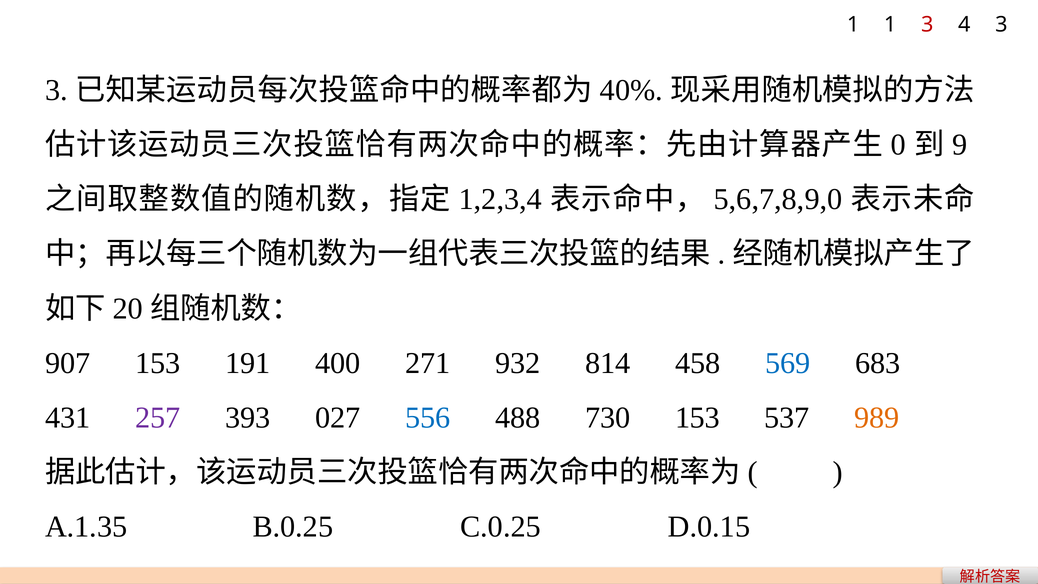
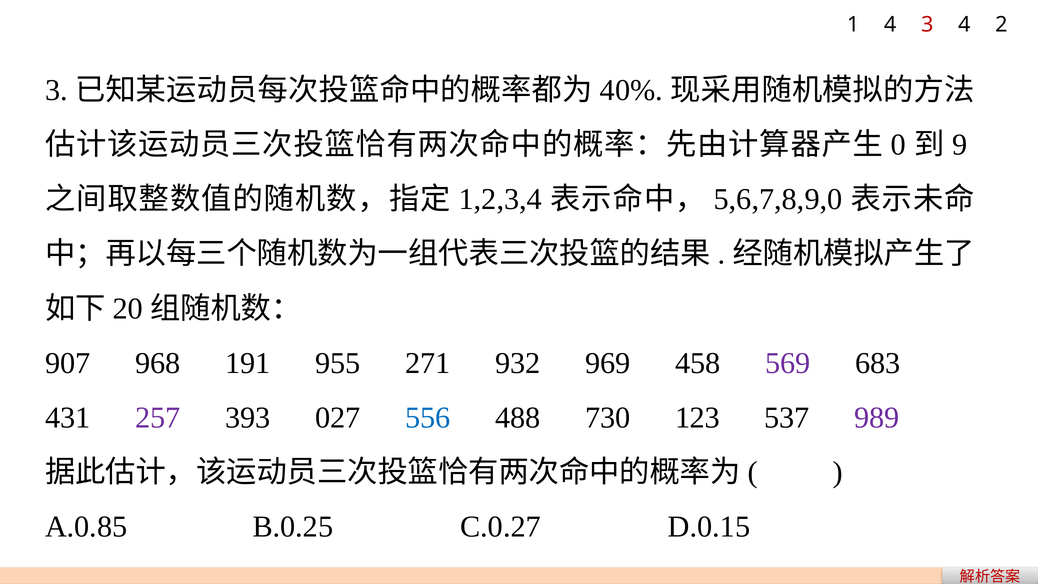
1 1: 1 -> 4 (890, 25)
4 3: 3 -> 2 (1001, 25)
907 153: 153 -> 968 (158, 363)
400: 400 -> 955 (338, 363)
814: 814 -> 969 (608, 363)
569 colour: blue -> purple (788, 363)
730 153: 153 -> 123 (697, 418)
989 colour: orange -> purple (877, 418)
A.1.35: A.1.35 -> A.0.85 (86, 527)
C.0.25: C.0.25 -> C.0.27 (501, 527)
